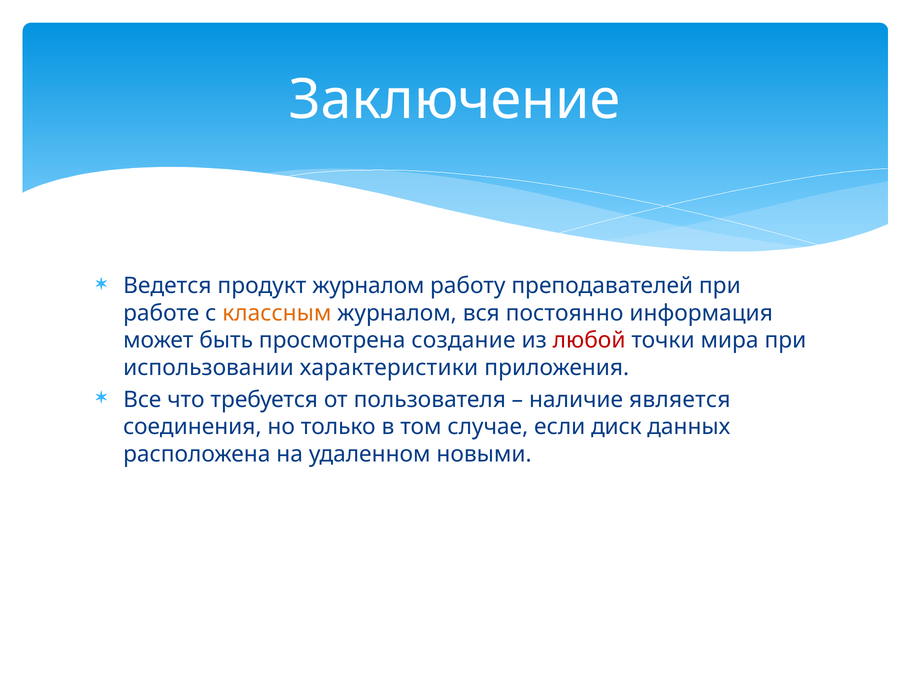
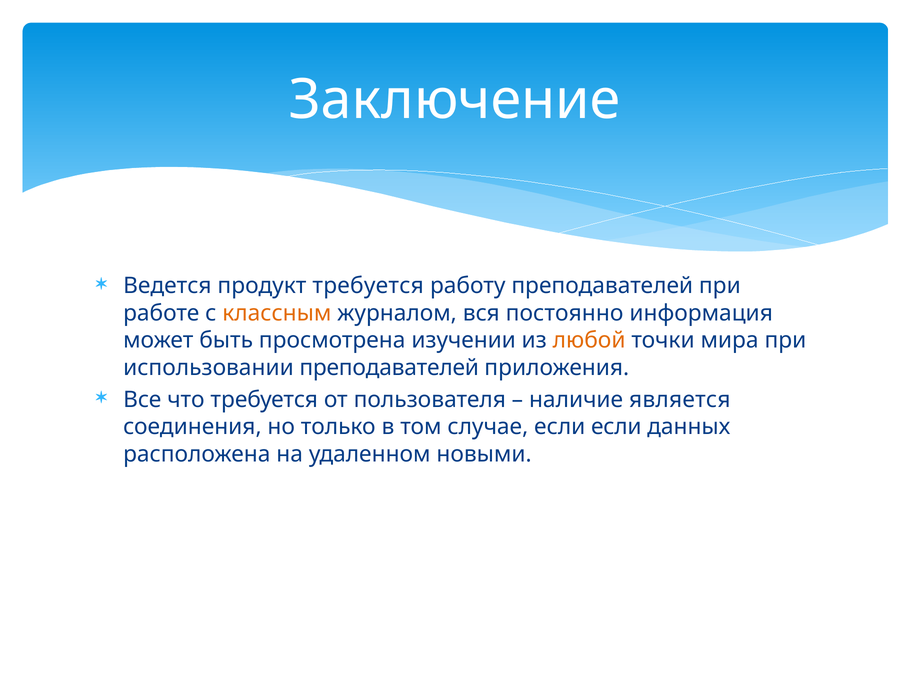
продукт журналом: журналом -> требуется (368, 286)
создание: создание -> изучении (464, 341)
любой colour: red -> orange (589, 341)
использовании характеристики: характеристики -> преподавателей (389, 368)
если диск: диск -> если (616, 427)
